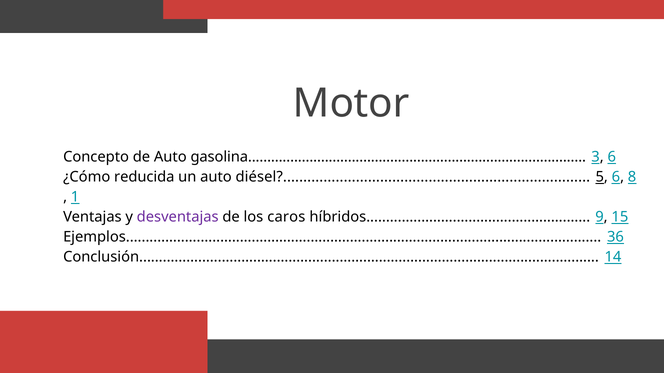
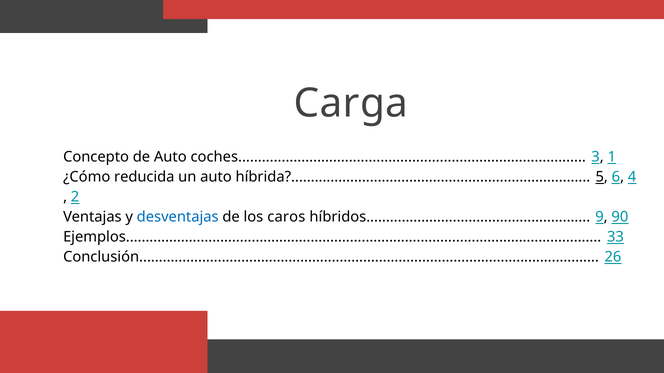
Motor: Motor -> Carga (351, 103)
gasolina: gasolina -> coches (388, 157)
3 6: 6 -> 1 (612, 157)
diésel: diésel -> híbrida (413, 177)
8: 8 -> 4 (632, 177)
1: 1 -> 2 (75, 197)
desventajas colour: purple -> blue (178, 217)
15: 15 -> 90 (620, 217)
36: 36 -> 33 (615, 237)
14: 14 -> 26 (613, 257)
